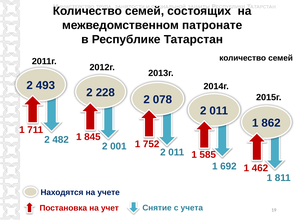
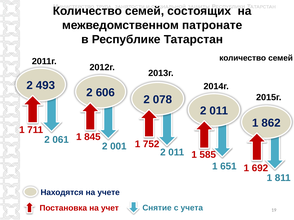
228: 228 -> 606 (105, 93)
482: 482 -> 061 (61, 140)
692: 692 -> 651 (228, 167)
462: 462 -> 692 (260, 168)
